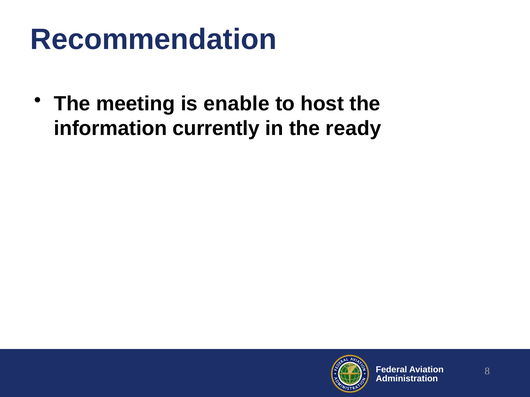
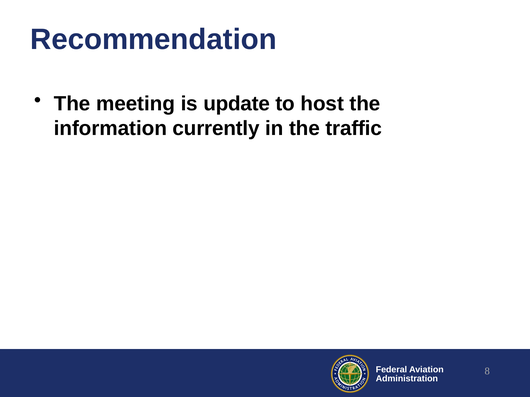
enable: enable -> update (237, 104)
ready: ready -> traffic (354, 129)
